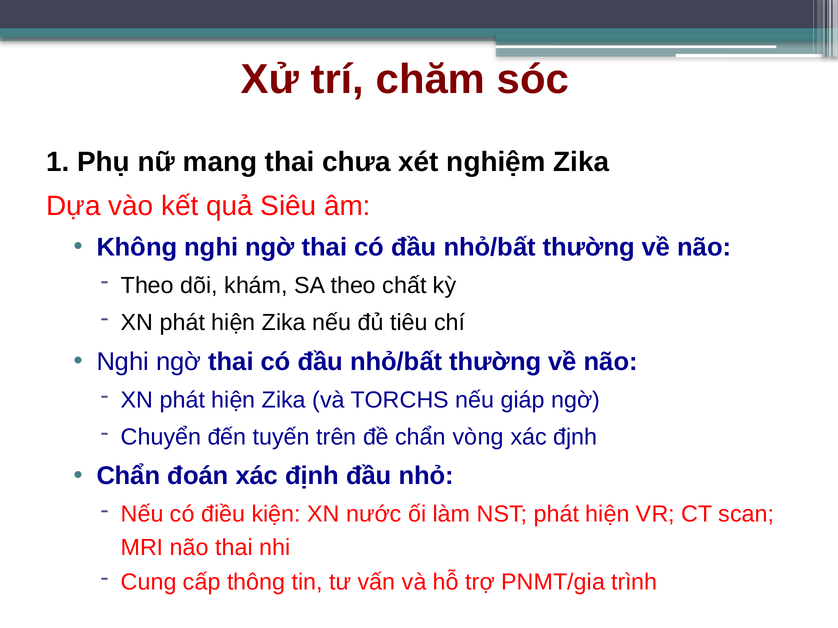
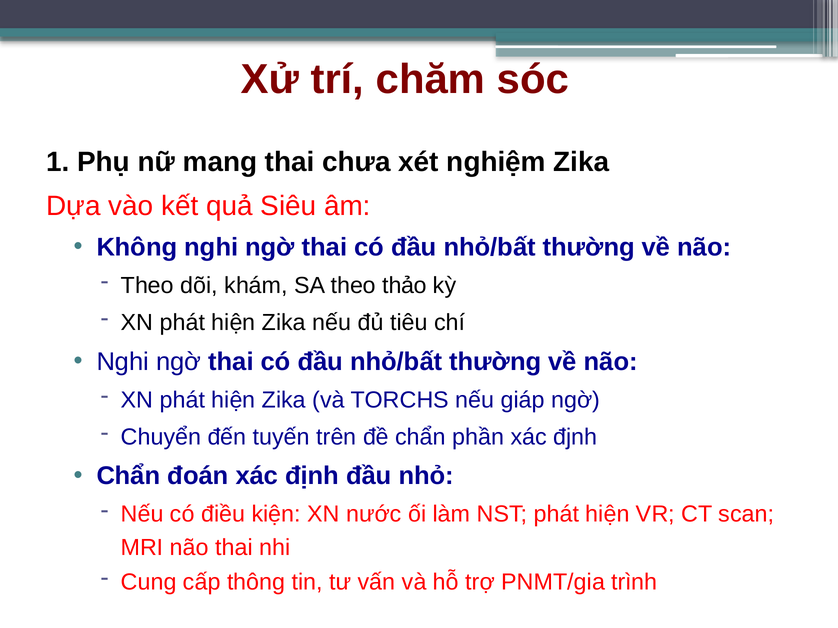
chất: chất -> thảo (405, 286)
vòng: vòng -> phần (478, 437)
